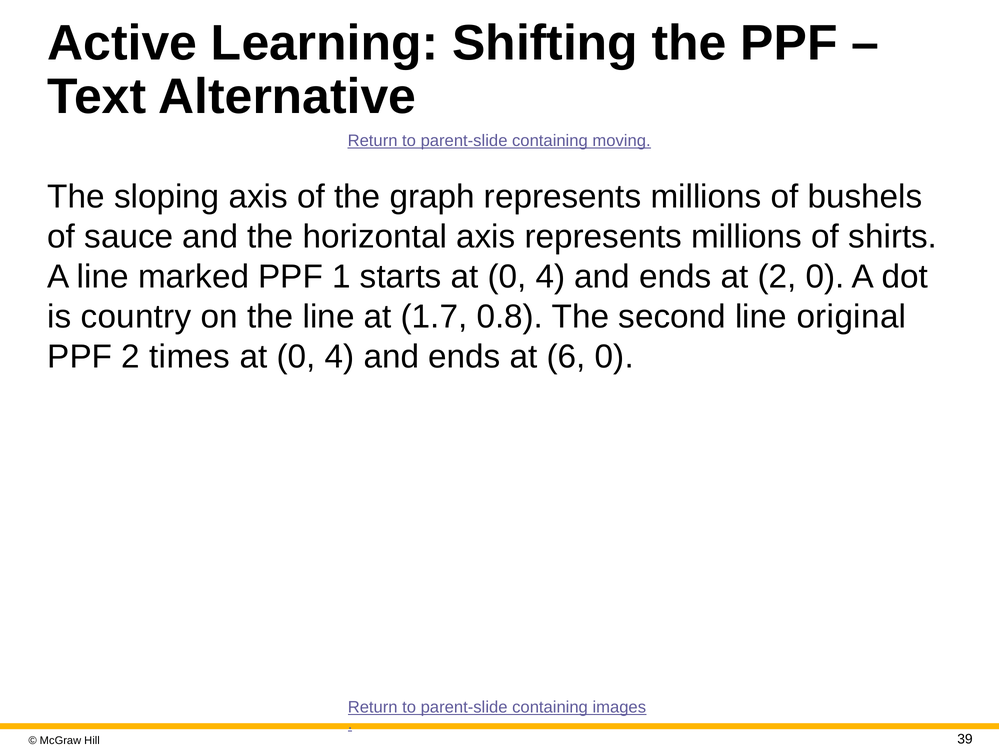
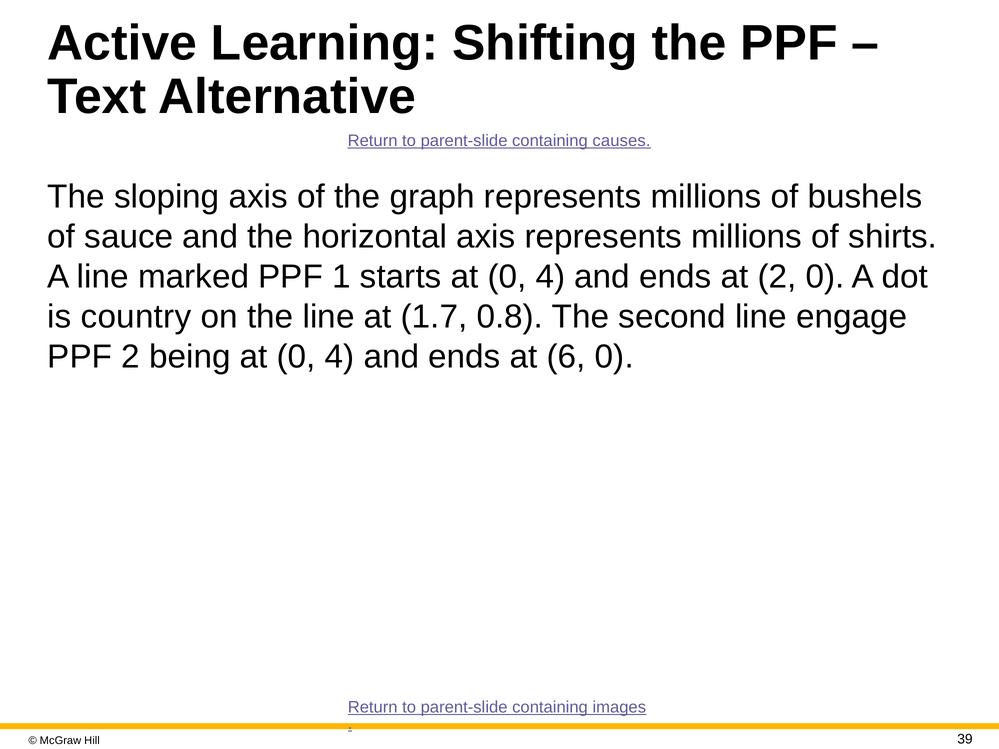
moving: moving -> causes (621, 141)
original: original -> engage (852, 317)
times: times -> being (190, 357)
